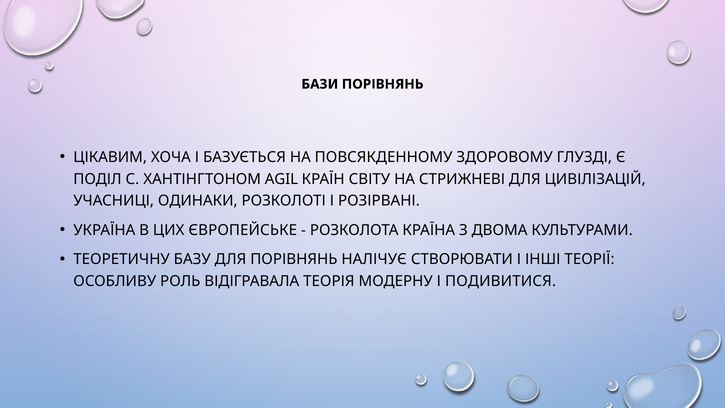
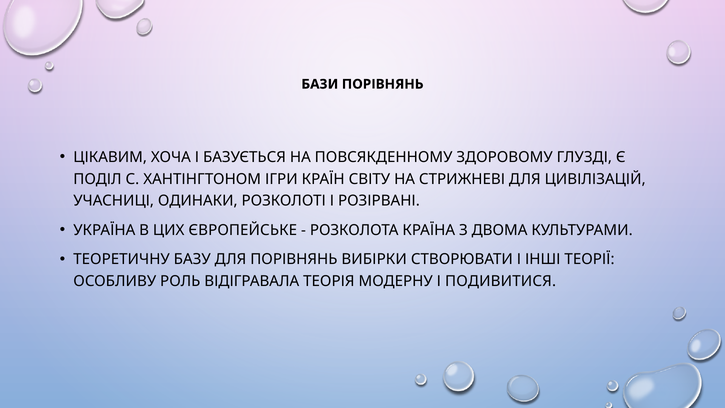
AGIL: AGIL -> ІГРИ (281, 179)
НАЛІЧУЄ: НАЛІЧУЄ -> ВИБІРКИ (374, 259)
